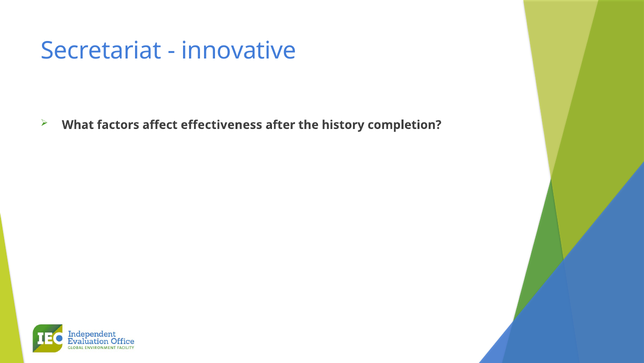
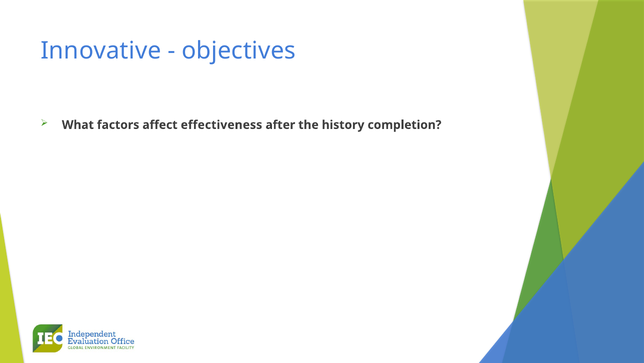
Secretariat: Secretariat -> Innovative (101, 51)
innovative: innovative -> objectives (239, 51)
